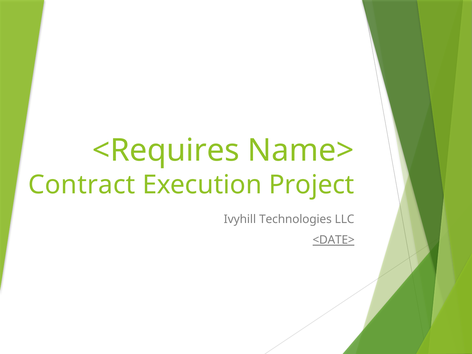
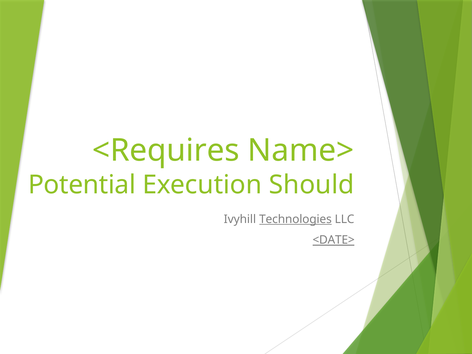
Contract: Contract -> Potential (82, 185)
Project: Project -> Should (312, 185)
Technologies underline: none -> present (295, 219)
